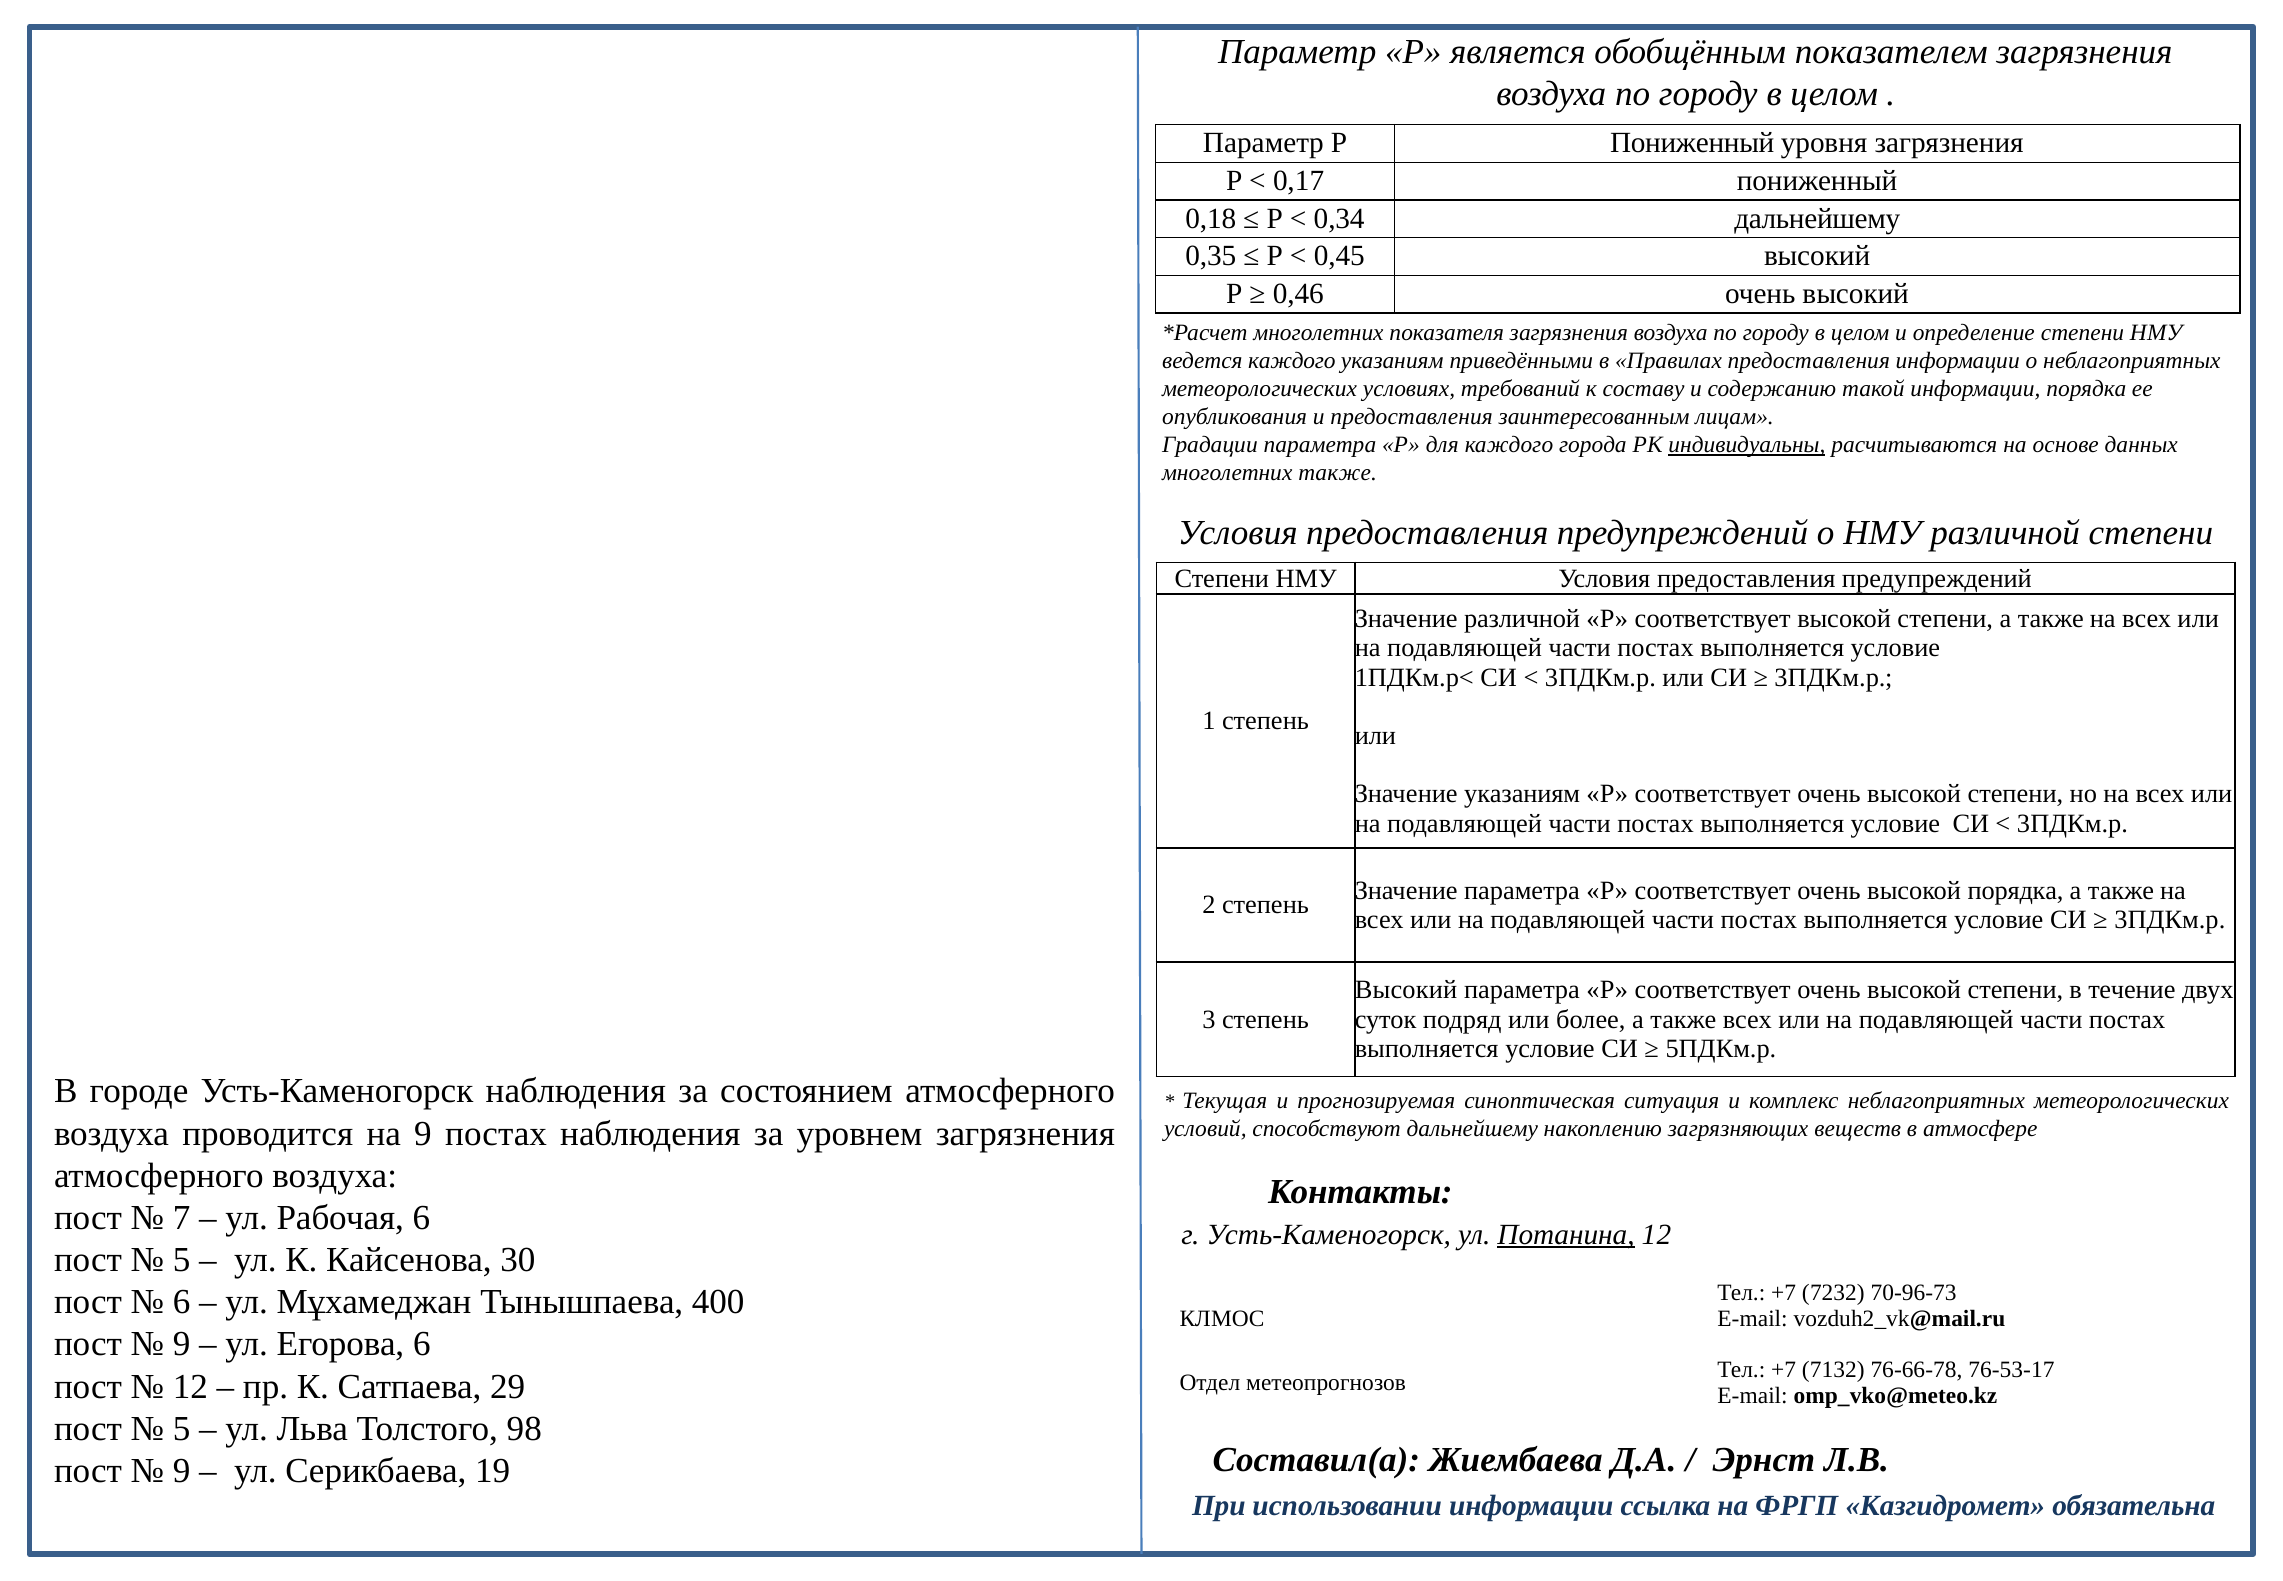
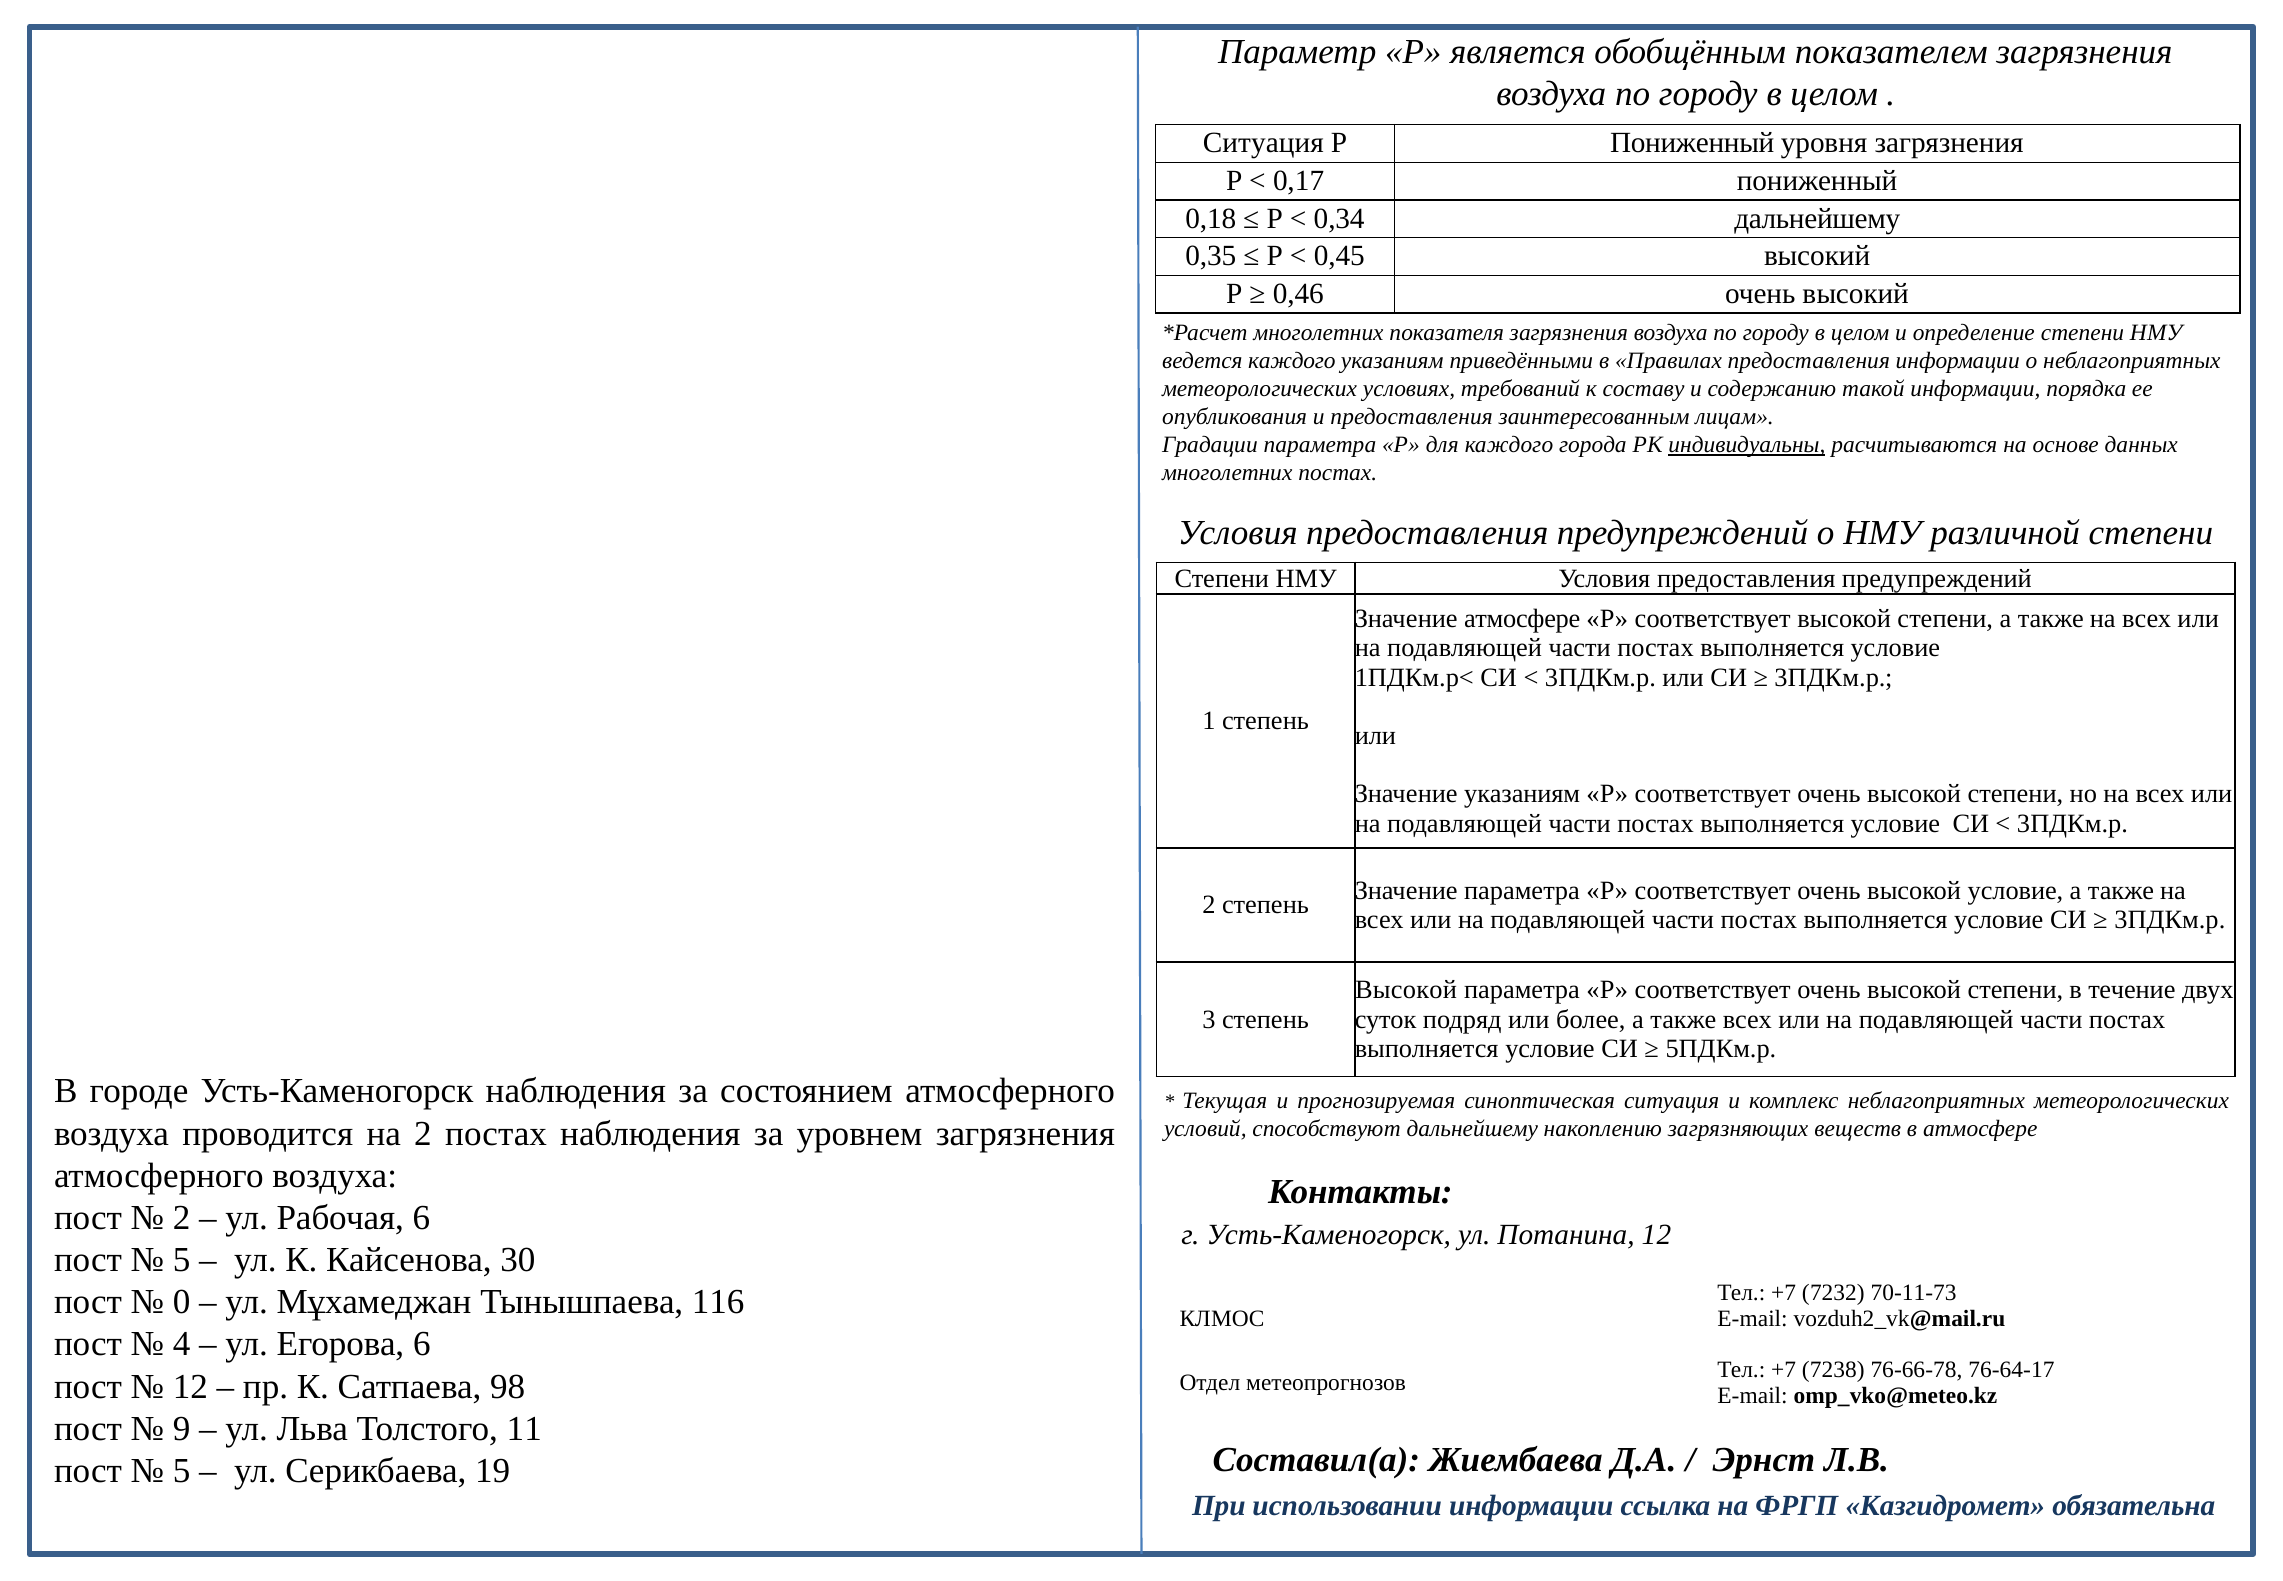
Параметр: Параметр -> Ситуация (1263, 143)
многолетних также: также -> постах (1338, 473)
Значение различной: различной -> атмосфере (1522, 619)
высокой порядка: порядка -> условие (2015, 890)
Высокий: Высокий -> Высокой (1406, 990)
на 9: 9 -> 2 (423, 1133)
7: 7 -> 2 (182, 1217)
Потанина underline: present -> none (1566, 1234)
70-96-73: 70-96-73 -> 70-11-73 (1914, 1292)
6: 6 -> 0 (182, 1302)
400: 400 -> 116 (718, 1302)
9: 9 -> 4 (182, 1344)
7132: 7132 -> 7238 (1833, 1370)
76-53-17: 76-53-17 -> 76-64-17 (2011, 1370)
29: 29 -> 98 (508, 1386)
5: 5 -> 9 (182, 1428)
98: 98 -> 11 (524, 1428)
9: 9 -> 5 (182, 1470)
